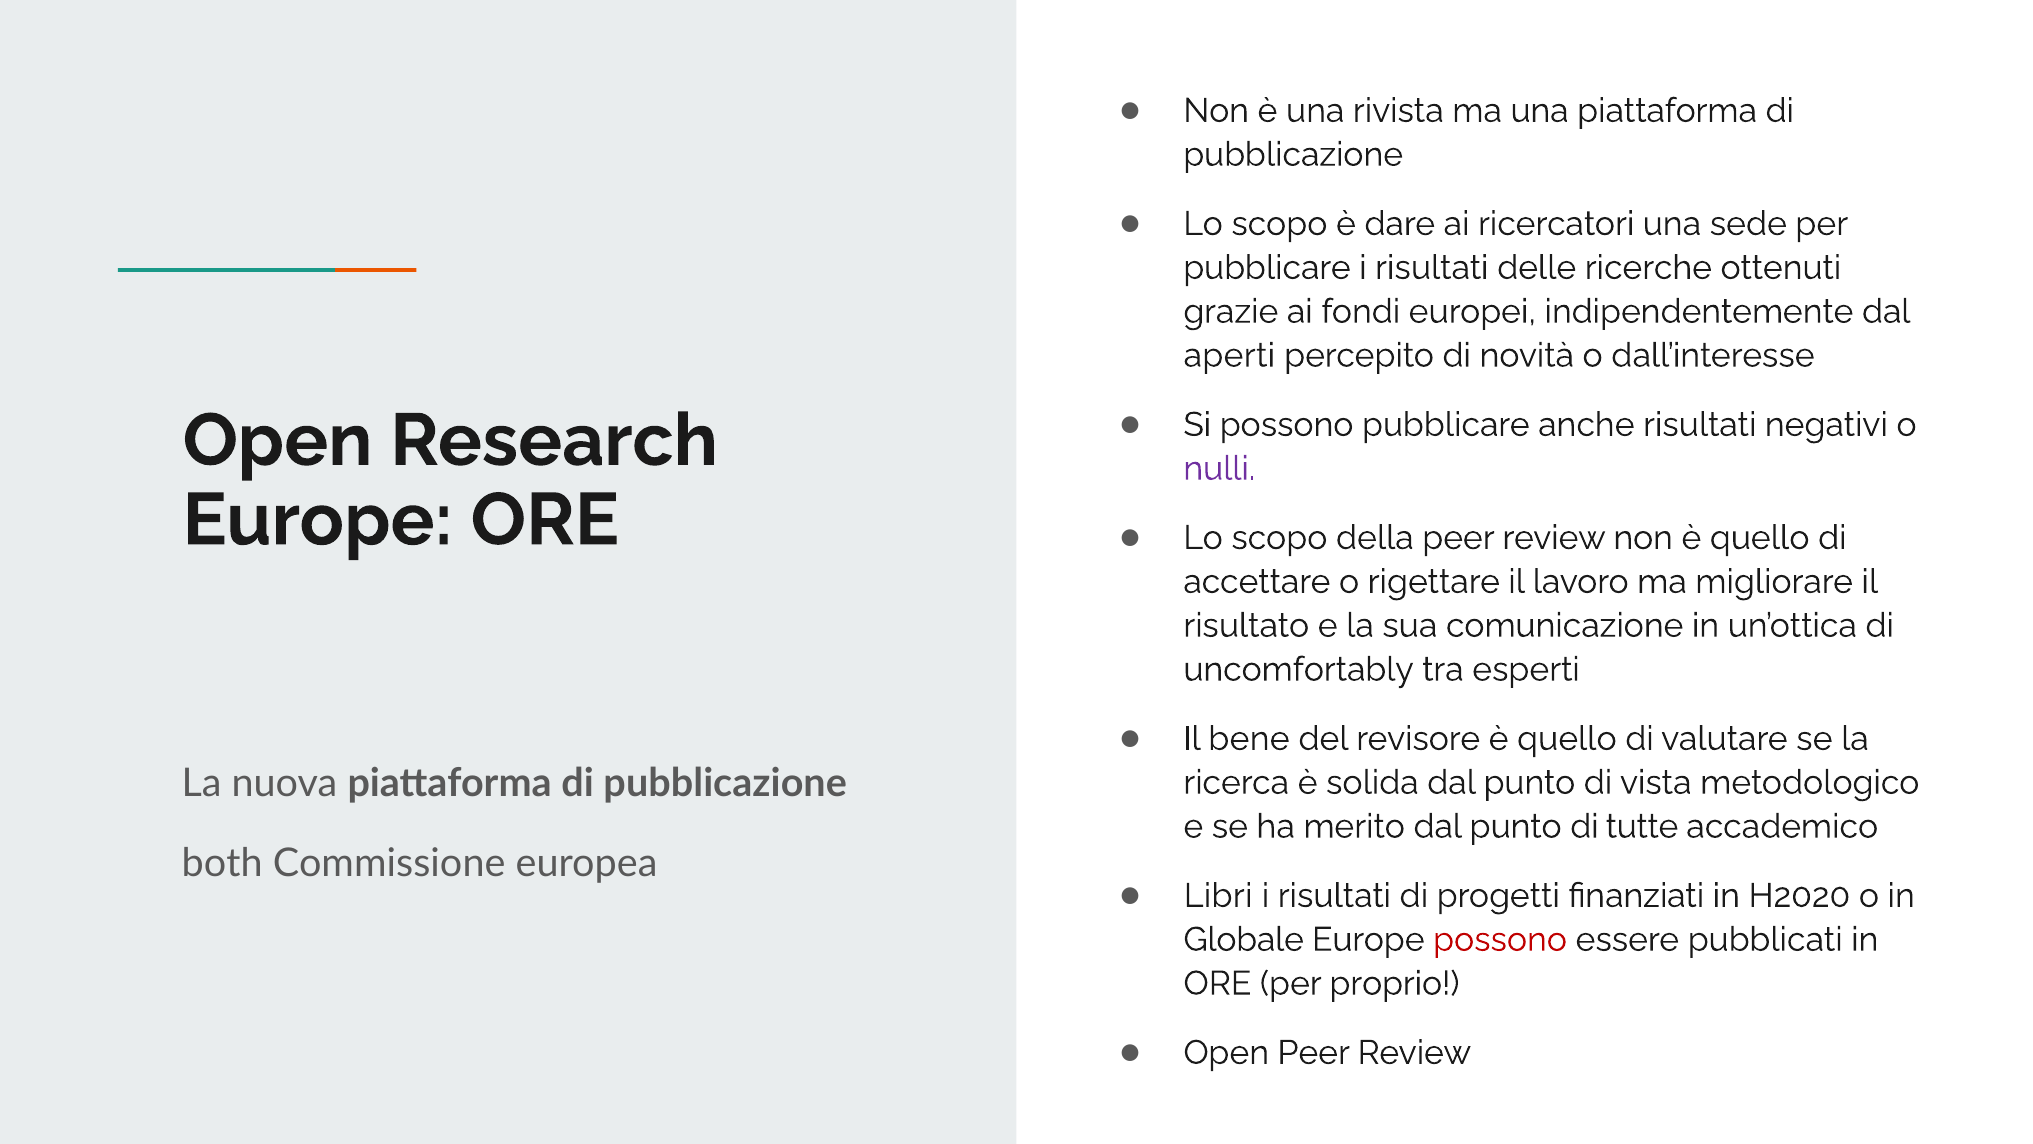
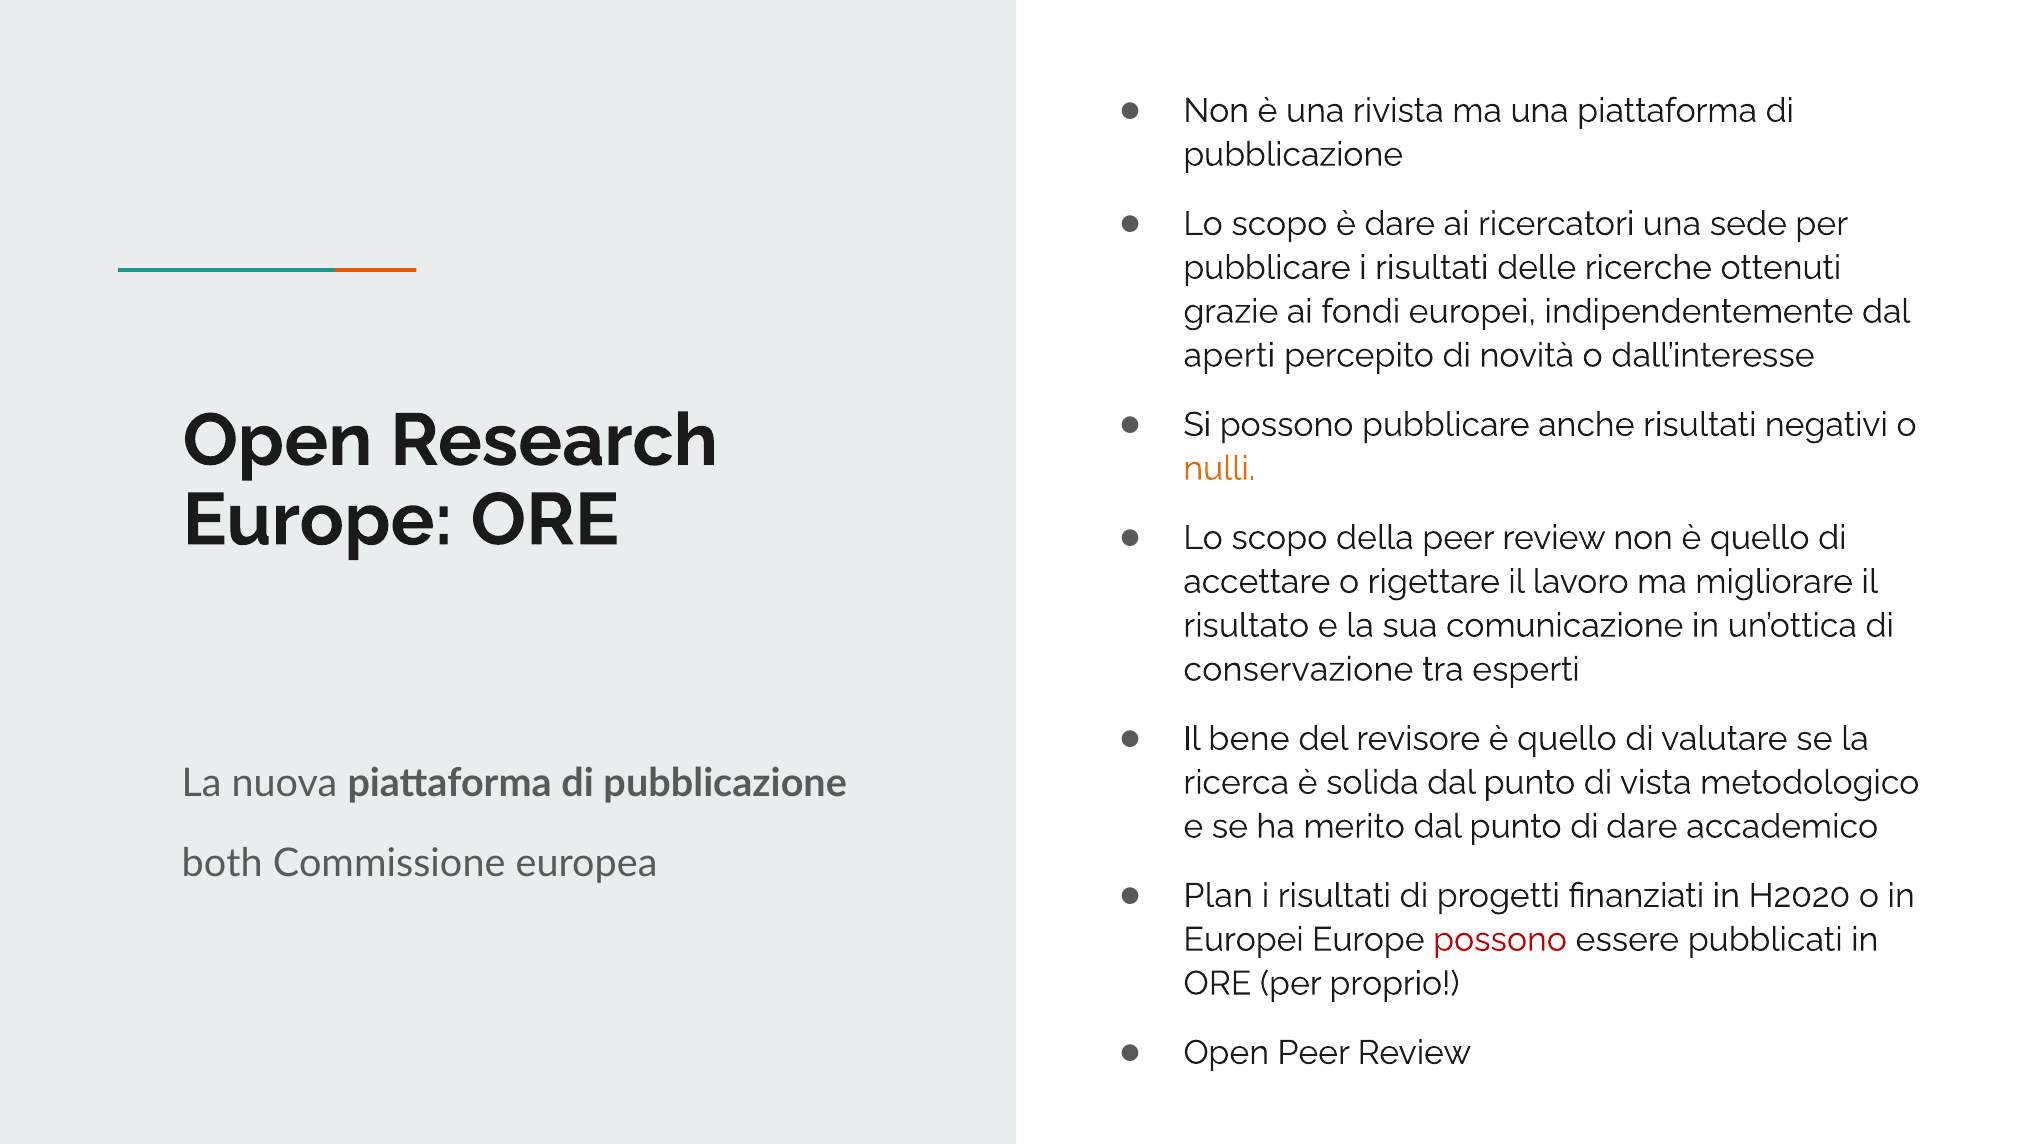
nulli colour: purple -> orange (1219, 468)
uncomfortably: uncomfortably -> conservazione (1298, 669)
di tutte: tutte -> dare (1642, 826)
Libri: Libri -> Plan (1218, 895)
Globale: Globale -> Europei (1244, 939)
